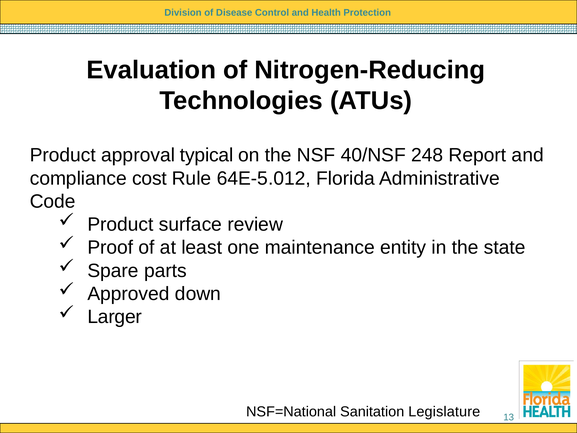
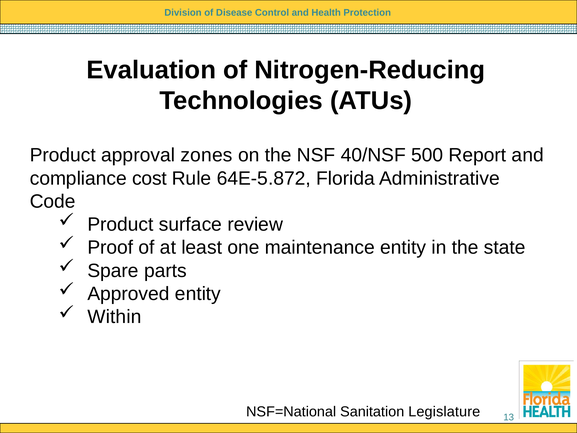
typical: typical -> zones (206, 155)
248: 248 -> 500 (427, 155)
64E-5.012: 64E-5.012 -> 64E-5.872 (264, 178)
Approved down: down -> entity (198, 294)
Larger: Larger -> Within (115, 317)
